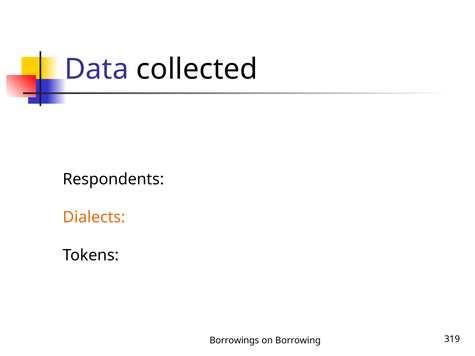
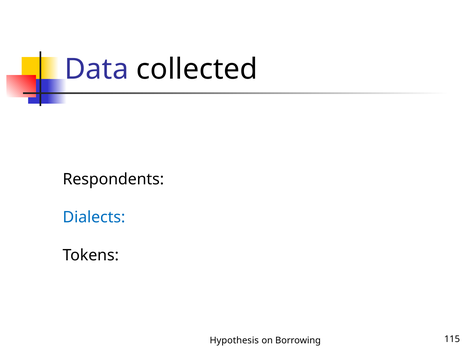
Dialects colour: orange -> blue (94, 217)
Borrowings: Borrowings -> Hypothesis (234, 341)
319: 319 -> 115 (452, 339)
